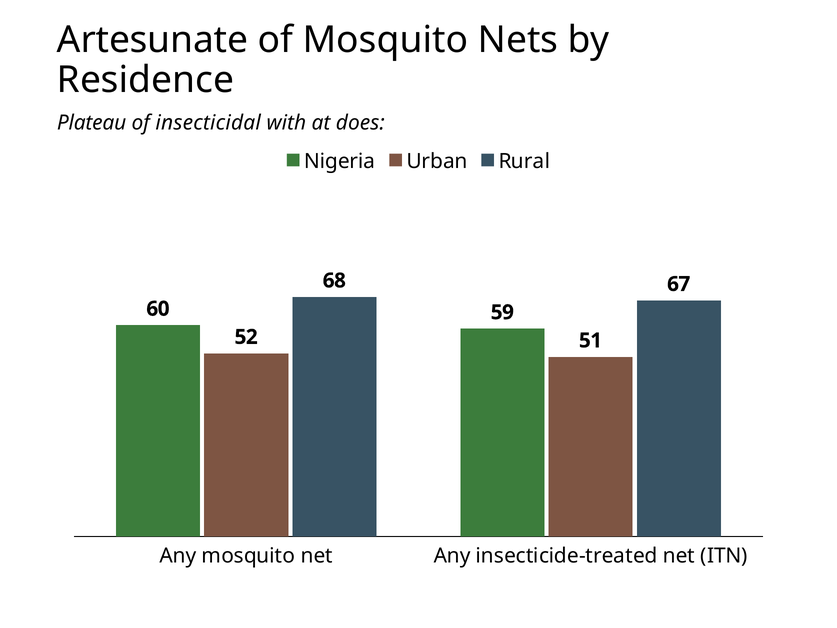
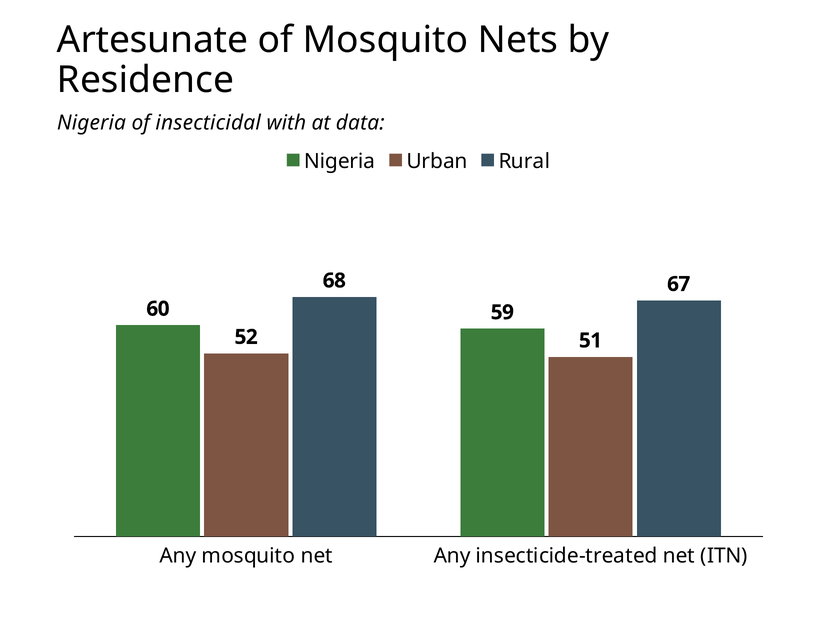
Plateau: Plateau -> Nigeria (91, 123)
does: does -> data (360, 123)
